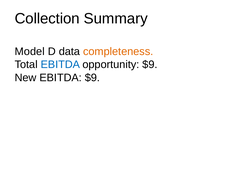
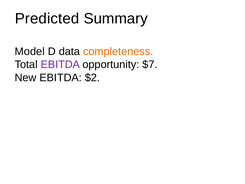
Collection: Collection -> Predicted (47, 19)
EBITDA colour: blue -> purple (60, 64)
opportunity $9: $9 -> $7 (150, 64)
EBITDA $9: $9 -> $2 (92, 78)
